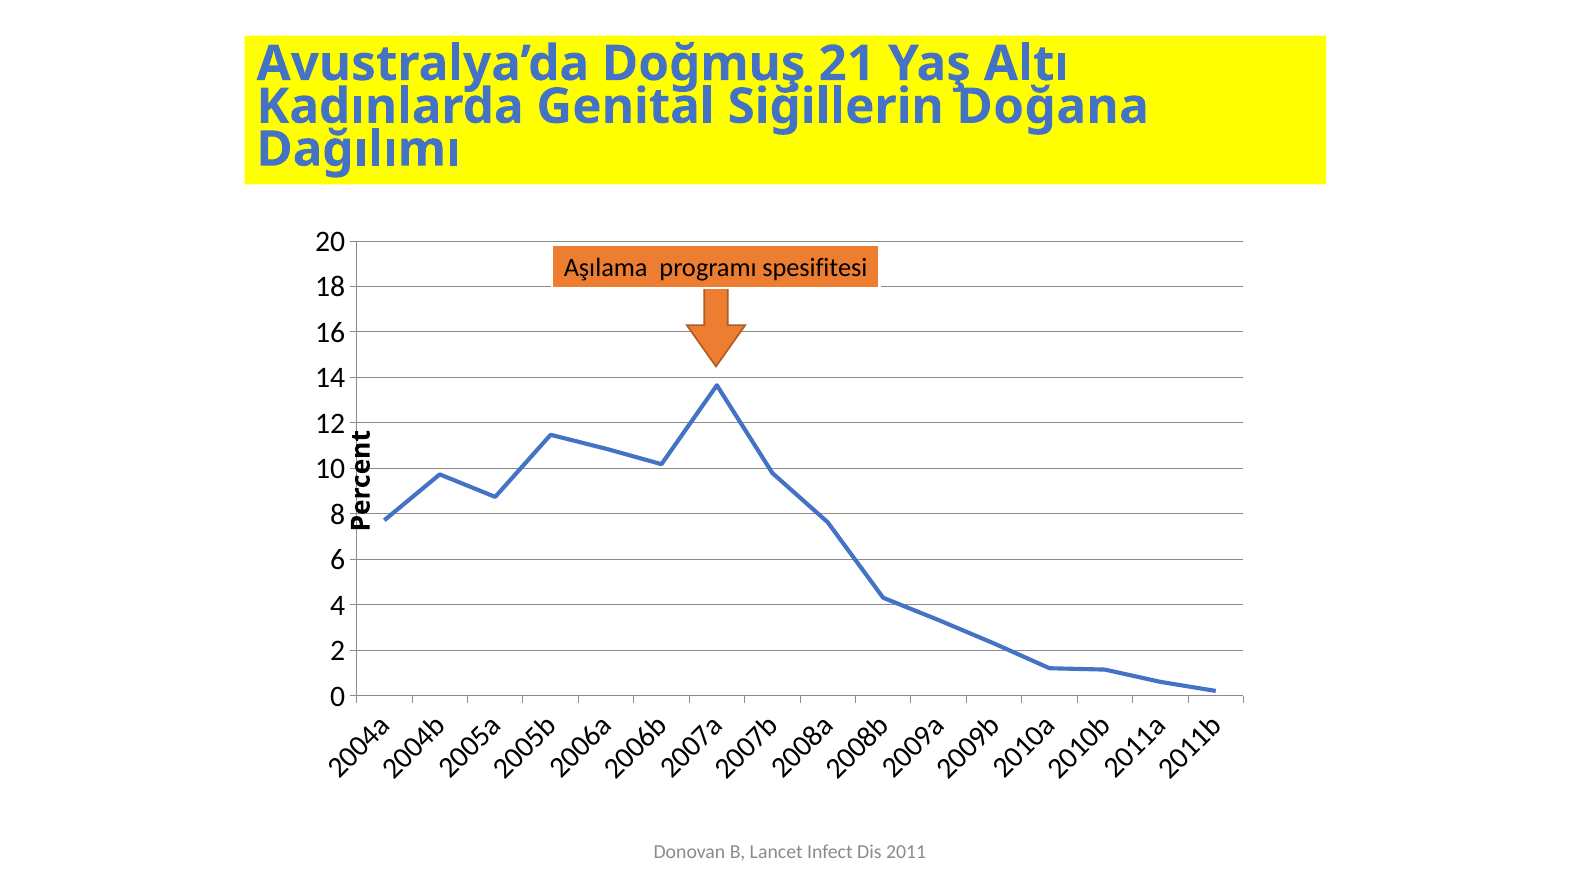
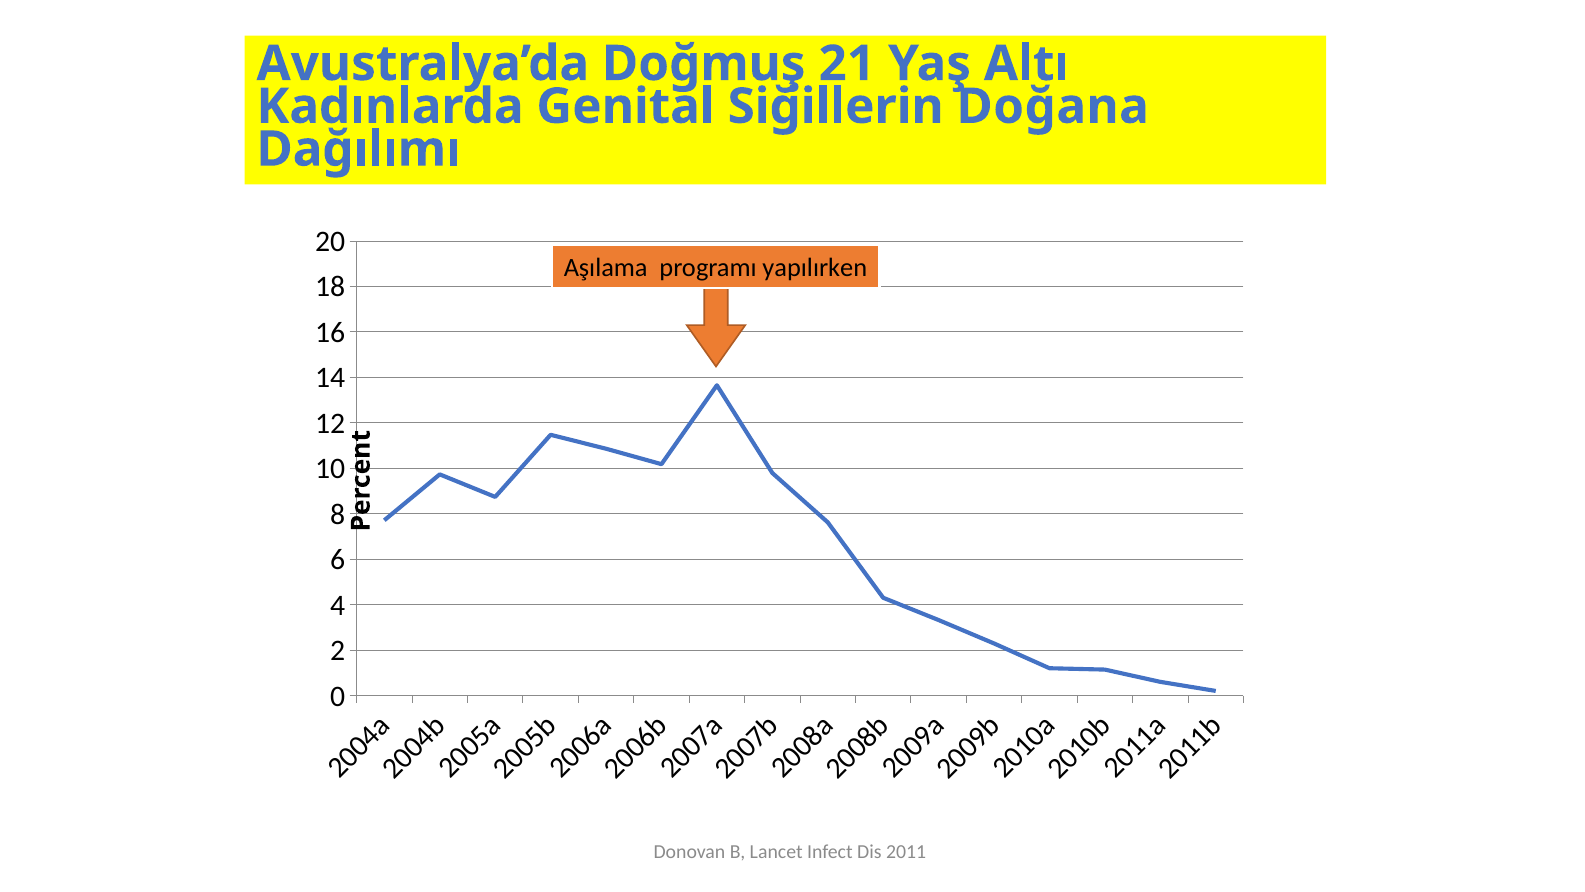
spesifitesi: spesifitesi -> yapılırken (815, 268)
